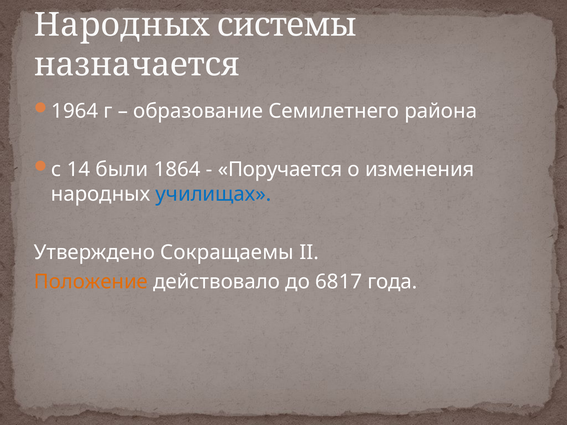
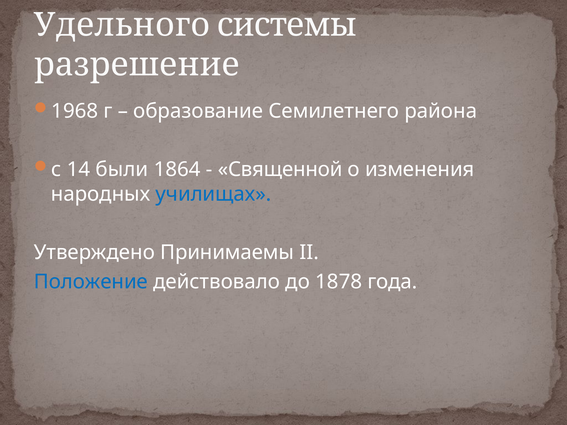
Народных: Народных -> Удельного (122, 25)
назначается: назначается -> разрешение (137, 65)
1964: 1964 -> 1968 (75, 111)
Поручается: Поручается -> Священной (280, 170)
Сокращаемы: Сокращаемы -> Принимаемы (227, 253)
Положение colour: orange -> blue (91, 282)
6817: 6817 -> 1878 (339, 282)
